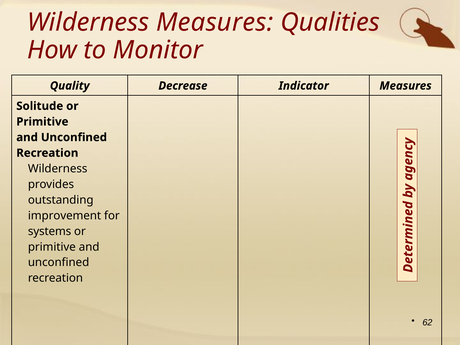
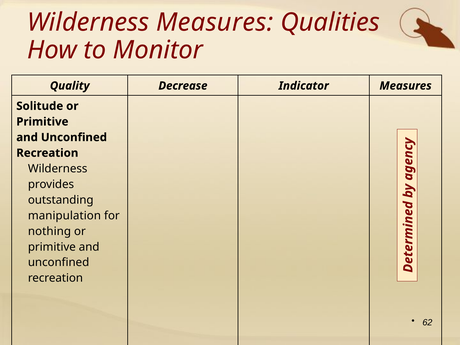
improvement: improvement -> manipulation (64, 216)
systems: systems -> nothing (49, 231)
